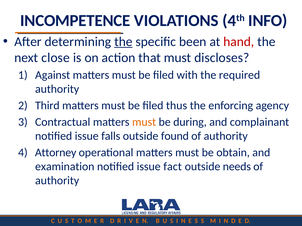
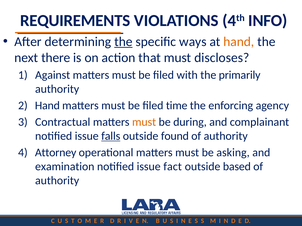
INCOMPETENCE: INCOMPETENCE -> REQUIREMENTS (75, 21)
been: been -> ways (193, 42)
hand colour: red -> orange (239, 42)
close: close -> there (56, 58)
required: required -> primarily (240, 75)
Third: Third -> Hand (47, 106)
thus: thus -> time (177, 106)
falls underline: none -> present (111, 136)
obtain: obtain -> asking (233, 153)
needs: needs -> based (237, 167)
